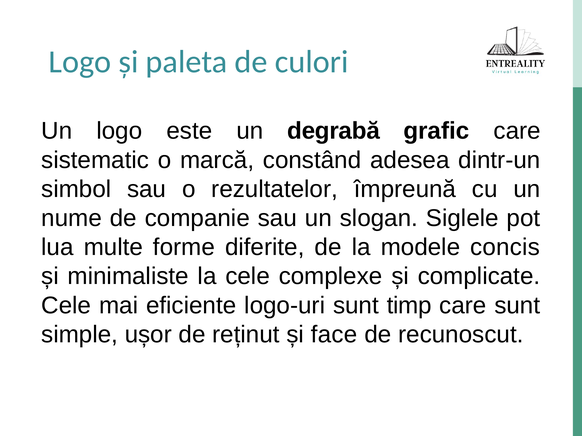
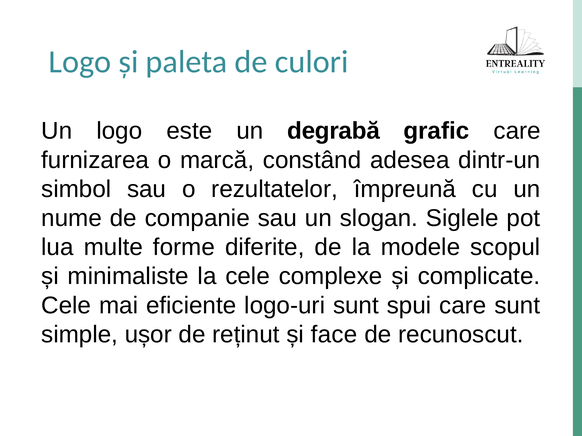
sistematic: sistematic -> furnizarea (95, 160)
concis: concis -> scopul (505, 248)
timp: timp -> spui (409, 306)
